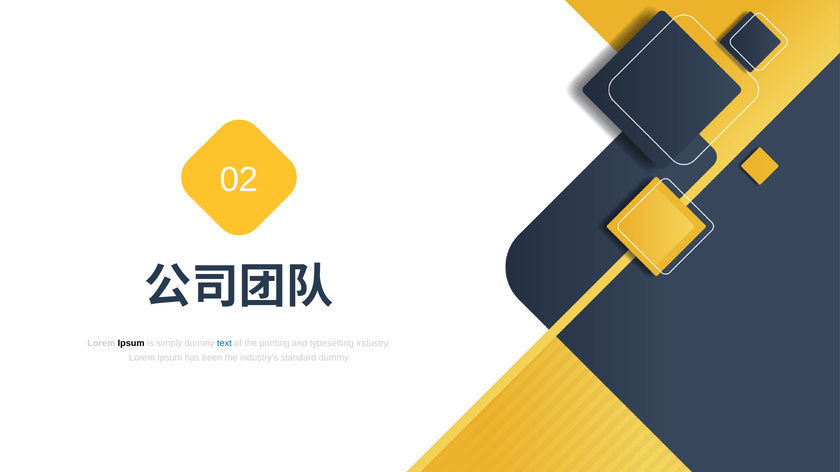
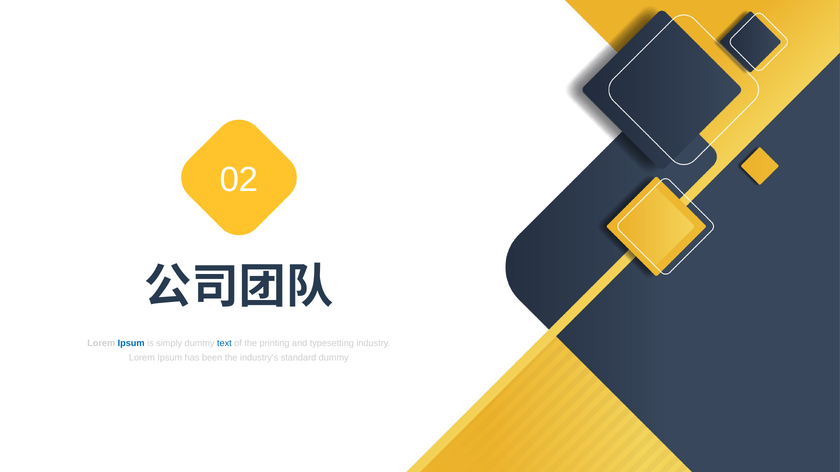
Ipsum colour: black -> blue (131, 344)
